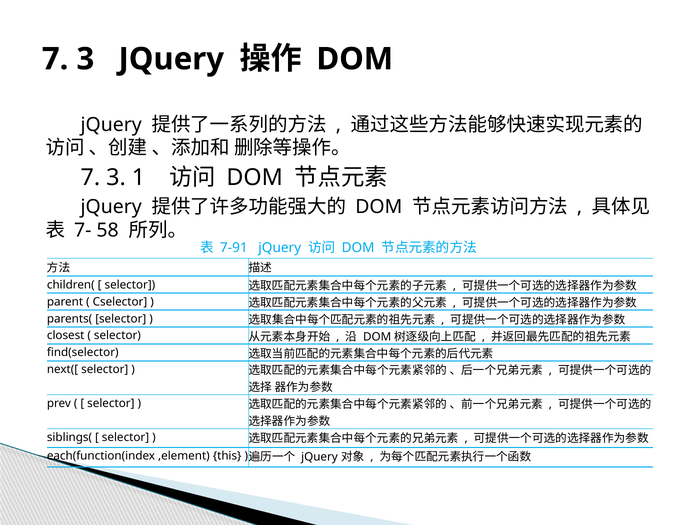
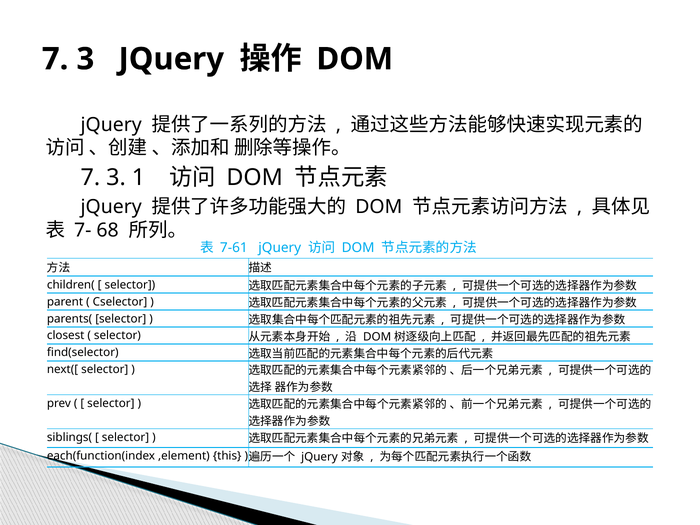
58: 58 -> 68 (108, 230)
7-91: 7-91 -> 7-61 (234, 248)
